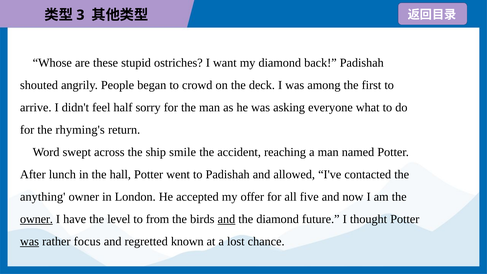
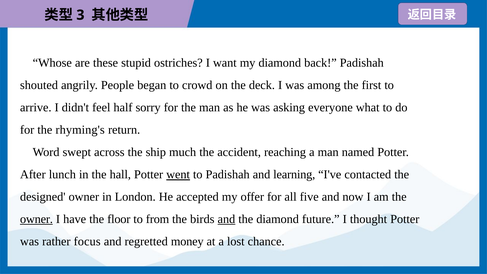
smile: smile -> much (183, 152)
went underline: none -> present (178, 175)
allowed: allowed -> learning (294, 175)
anything: anything -> designed (43, 197)
level: level -> floor (119, 219)
was underline: present -> none (30, 241)
known: known -> money (187, 241)
